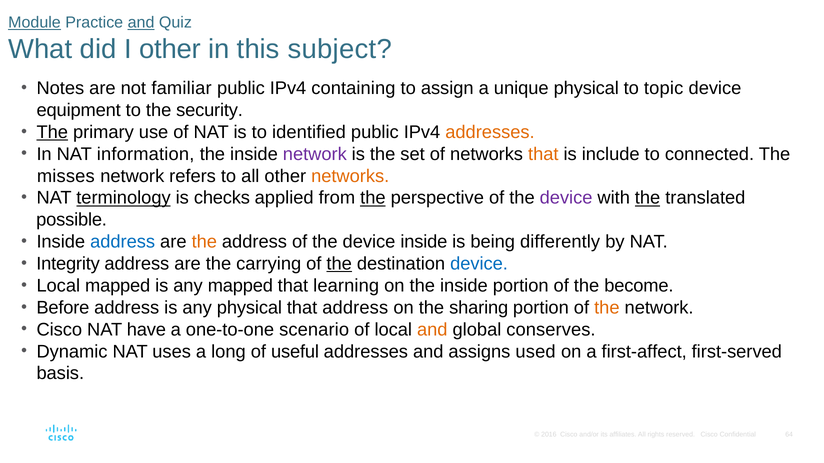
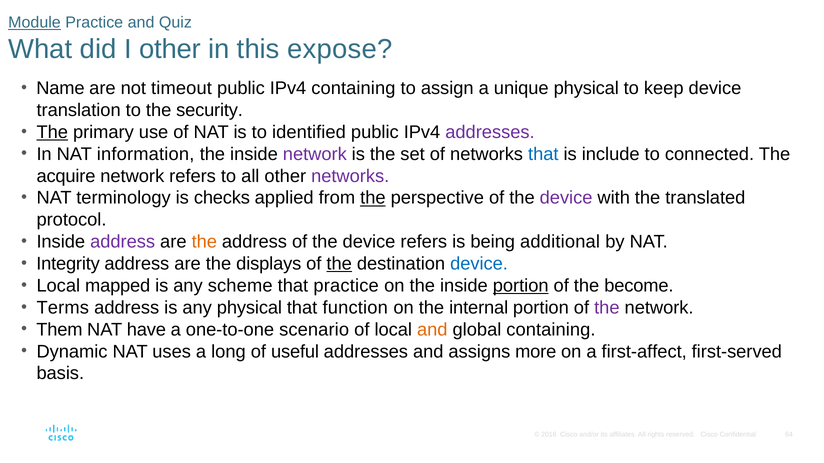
and underline: present -> none (141, 22)
subject: subject -> expose (340, 49)
Notes: Notes -> Name (60, 88)
familiar: familiar -> timeout (182, 88)
topic: topic -> keep (664, 88)
equipment: equipment -> translation (79, 110)
addresses colour: orange -> purple (490, 132)
that colour: orange -> blue (543, 154)
misses: misses -> acquire (66, 176)
networks colour: orange -> purple (350, 176)
terminology underline: present -> none (123, 198)
the underline: present -> none (648, 198)
possible: possible -> protocol (72, 220)
address colour: blue -> purple (123, 242)
device inside: inside -> refers (424, 242)
differently: differently -> additional (560, 242)
carrying: carrying -> displays (269, 264)
any mapped: mapped -> scheme (240, 286)
that learning: learning -> practice (346, 286)
portion underline: none -> present (521, 286)
Before: Before -> Terms (63, 308)
that address: address -> function (355, 308)
sharing: sharing -> internal (479, 308)
the colour: orange -> purple (607, 308)
Cisco: Cisco -> Them (59, 330)
global conserves: conserves -> containing (551, 330)
used: used -> more (536, 352)
